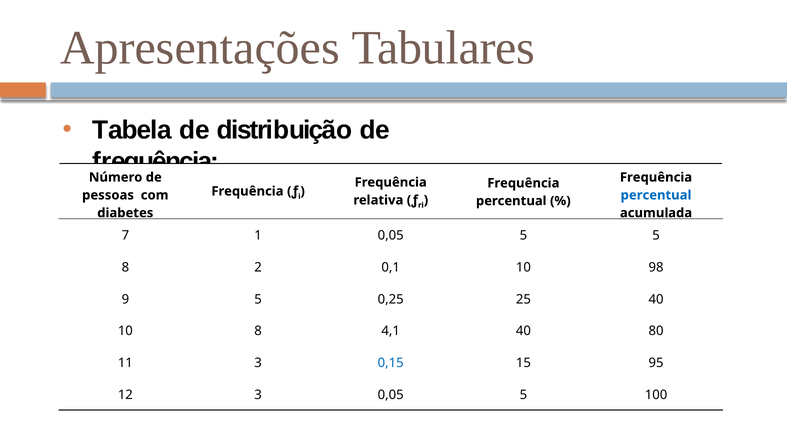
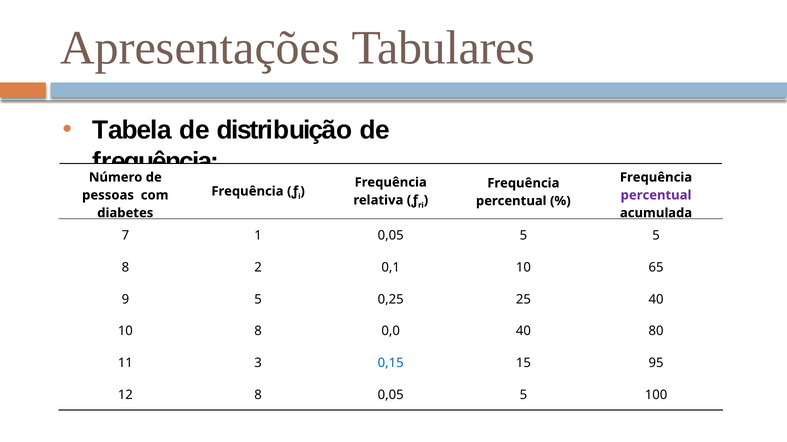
percentual colour: blue -> purple (656, 195)
98: 98 -> 65 (656, 268)
4,1: 4,1 -> 0,0 (391, 332)
12 3: 3 -> 8 (258, 395)
